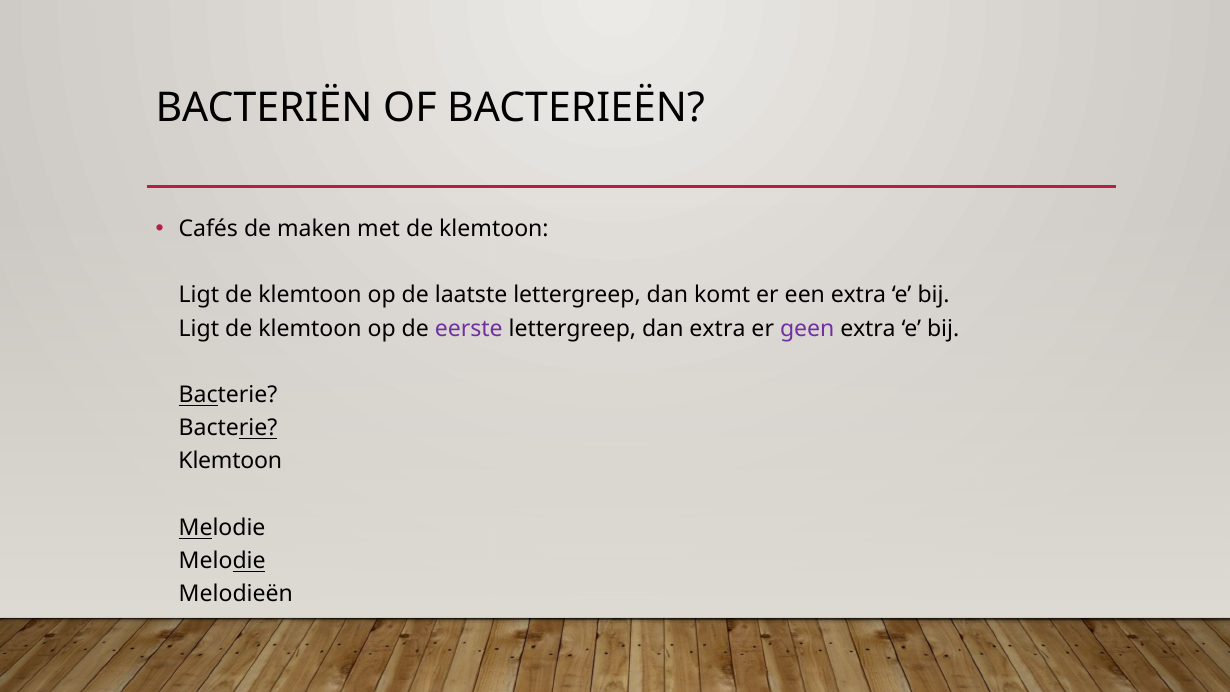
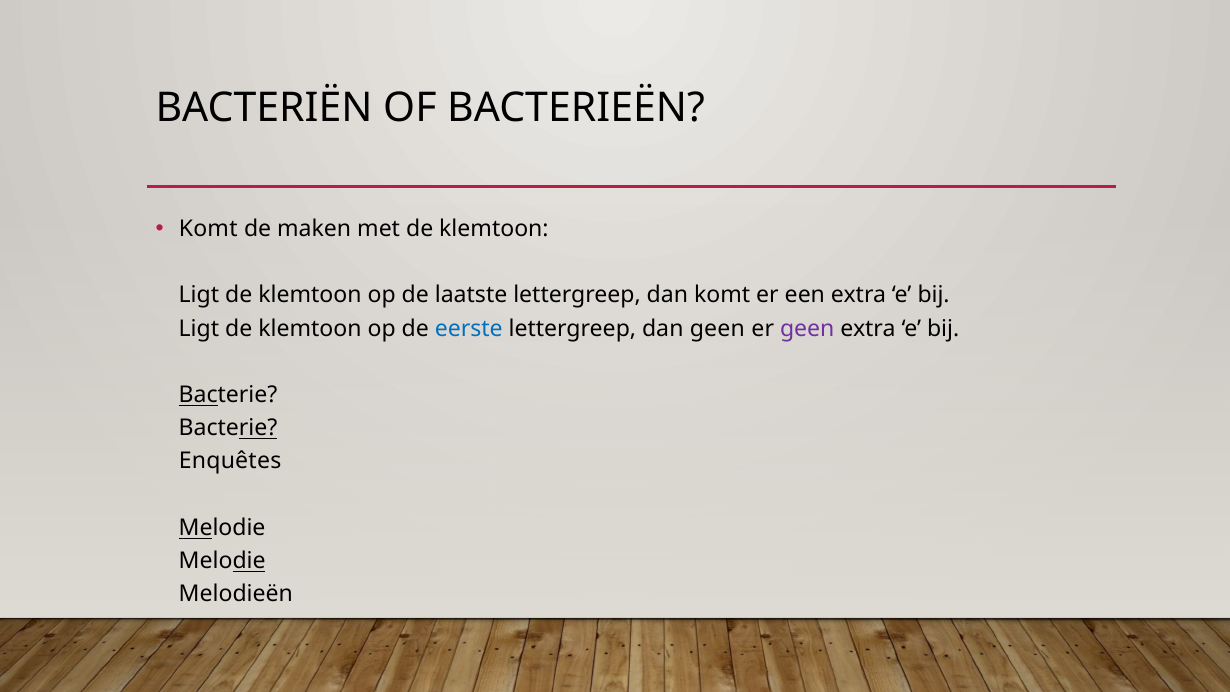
Cafés: Cafés -> Komt (208, 229)
eerste colour: purple -> blue (469, 329)
dan extra: extra -> geen (717, 329)
Klemtoon: Klemtoon -> Enquêtes (230, 461)
